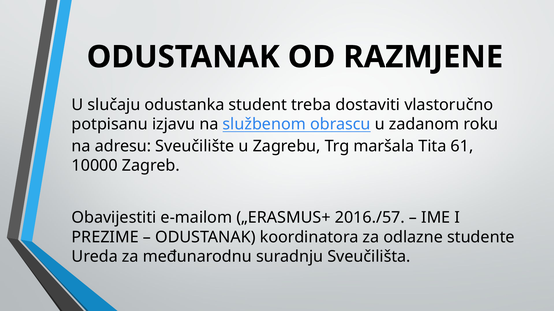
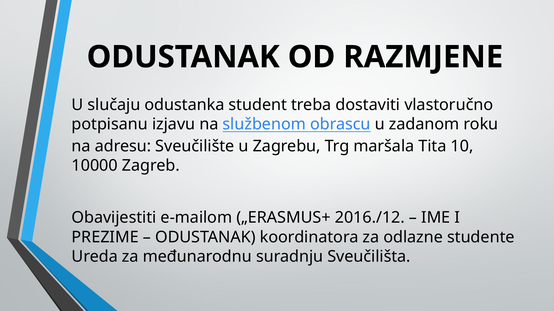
61: 61 -> 10 (462, 146)
2016./57: 2016./57 -> 2016./12 (370, 218)
